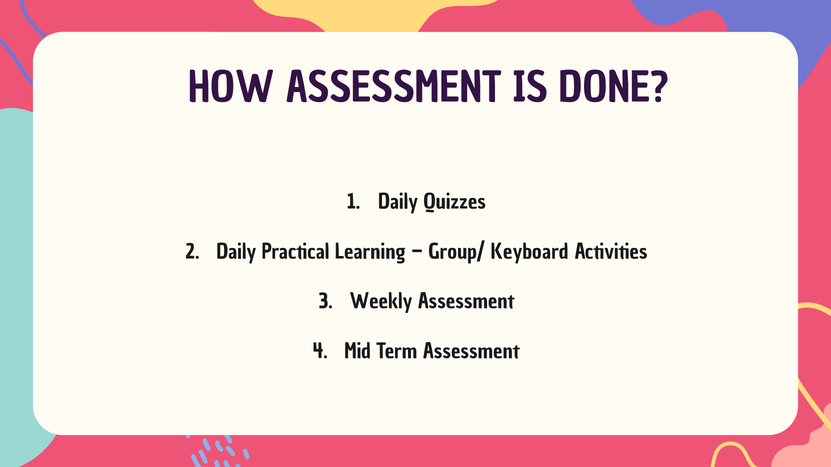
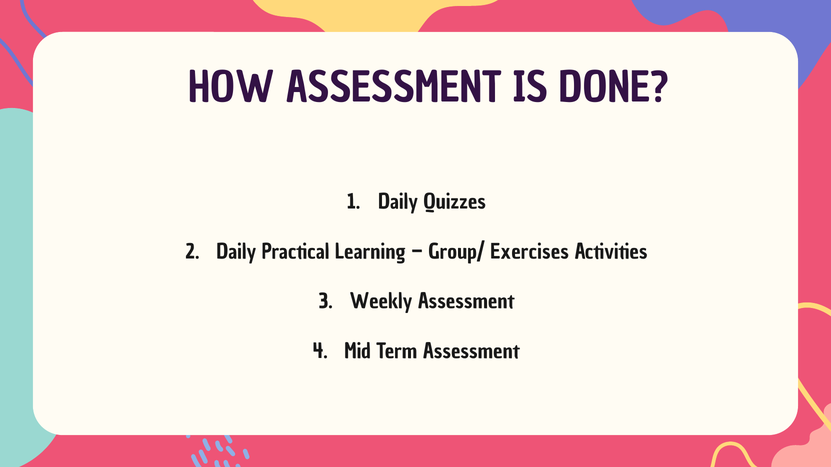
Keyboard: Keyboard -> Exercises (530, 252)
